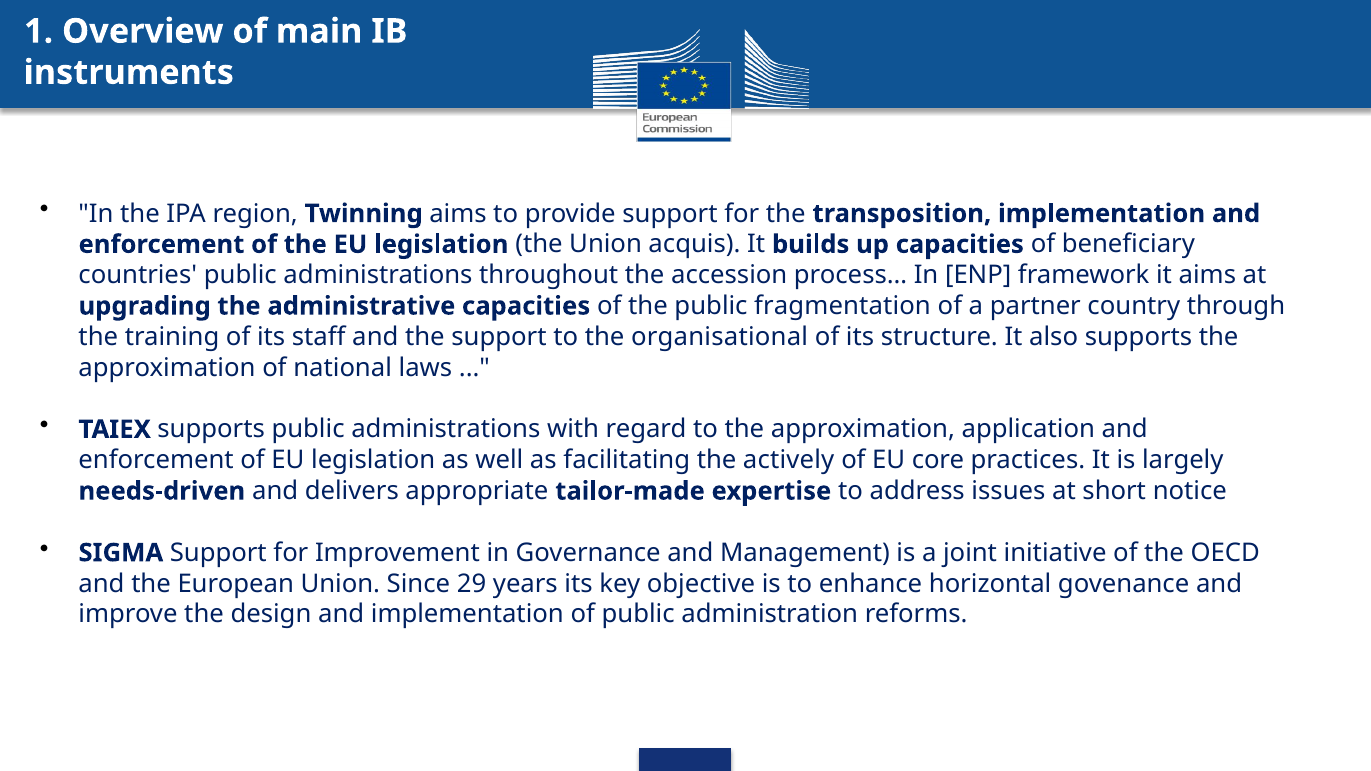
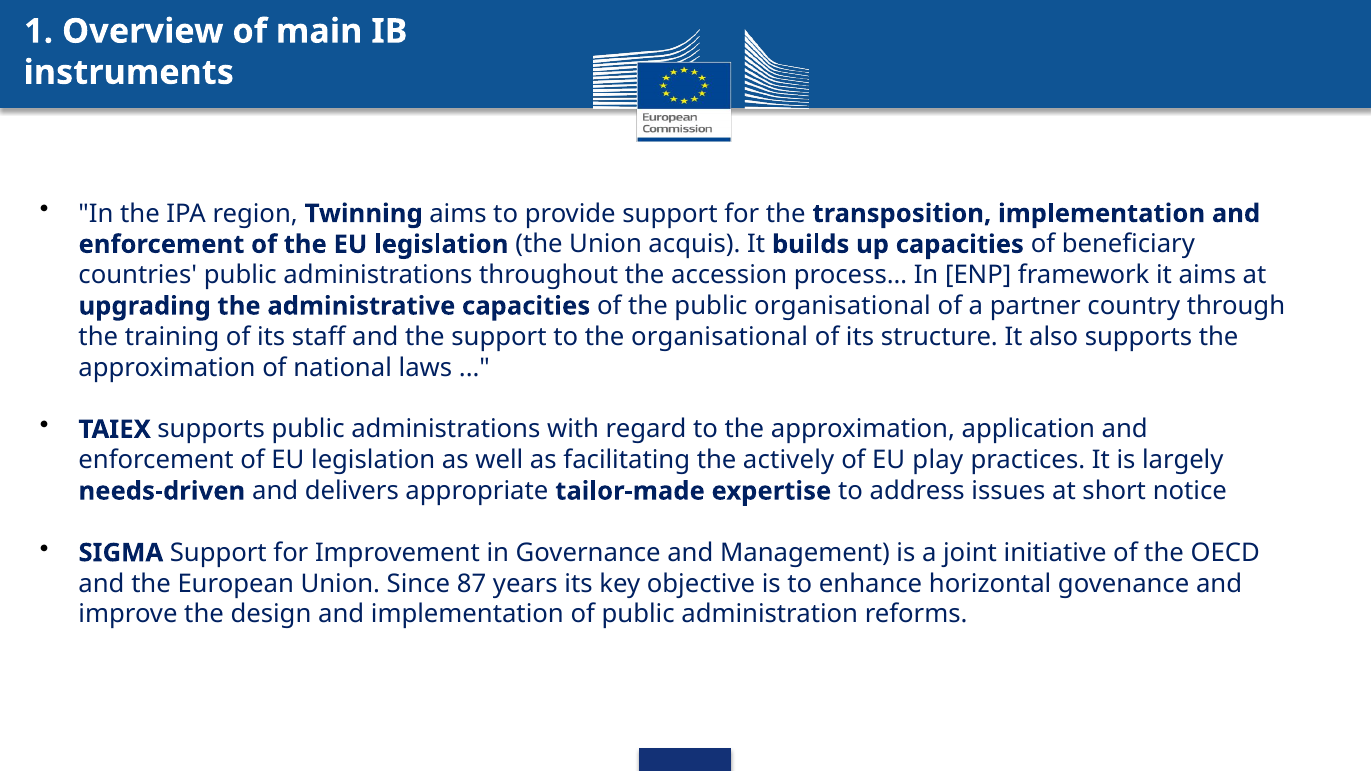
public fragmentation: fragmentation -> organisational (843, 306)
core: core -> play (938, 460)
29: 29 -> 87 (472, 584)
